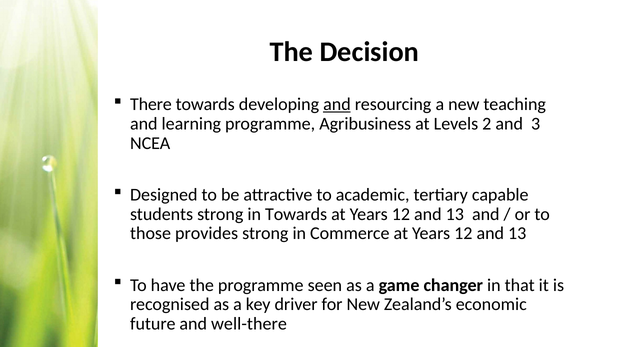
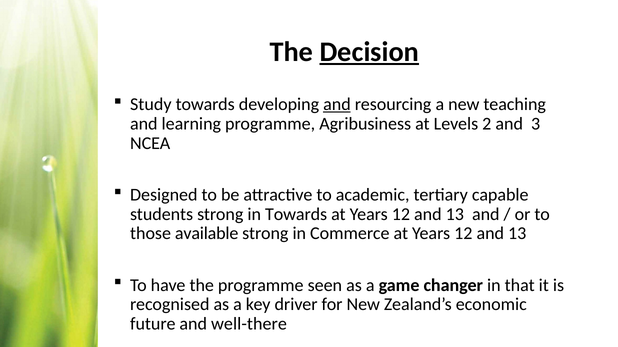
Decision underline: none -> present (369, 52)
There: There -> Study (151, 104)
provides: provides -> available (207, 234)
